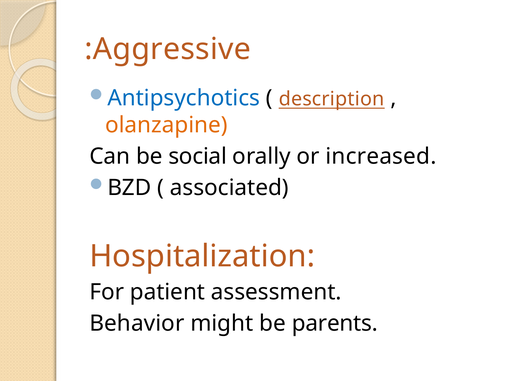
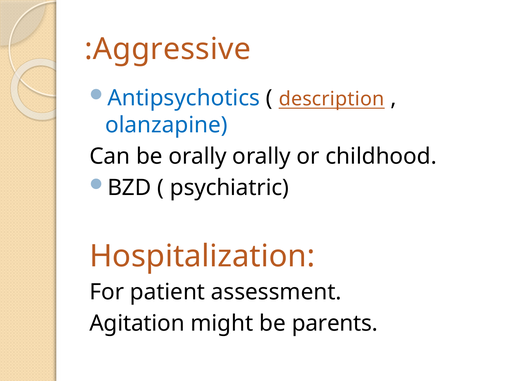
olanzapine colour: orange -> blue (166, 125)
be social: social -> orally (198, 157)
increased: increased -> childhood (381, 157)
associated: associated -> psychiatric (229, 188)
Behavior: Behavior -> Agitation (137, 323)
